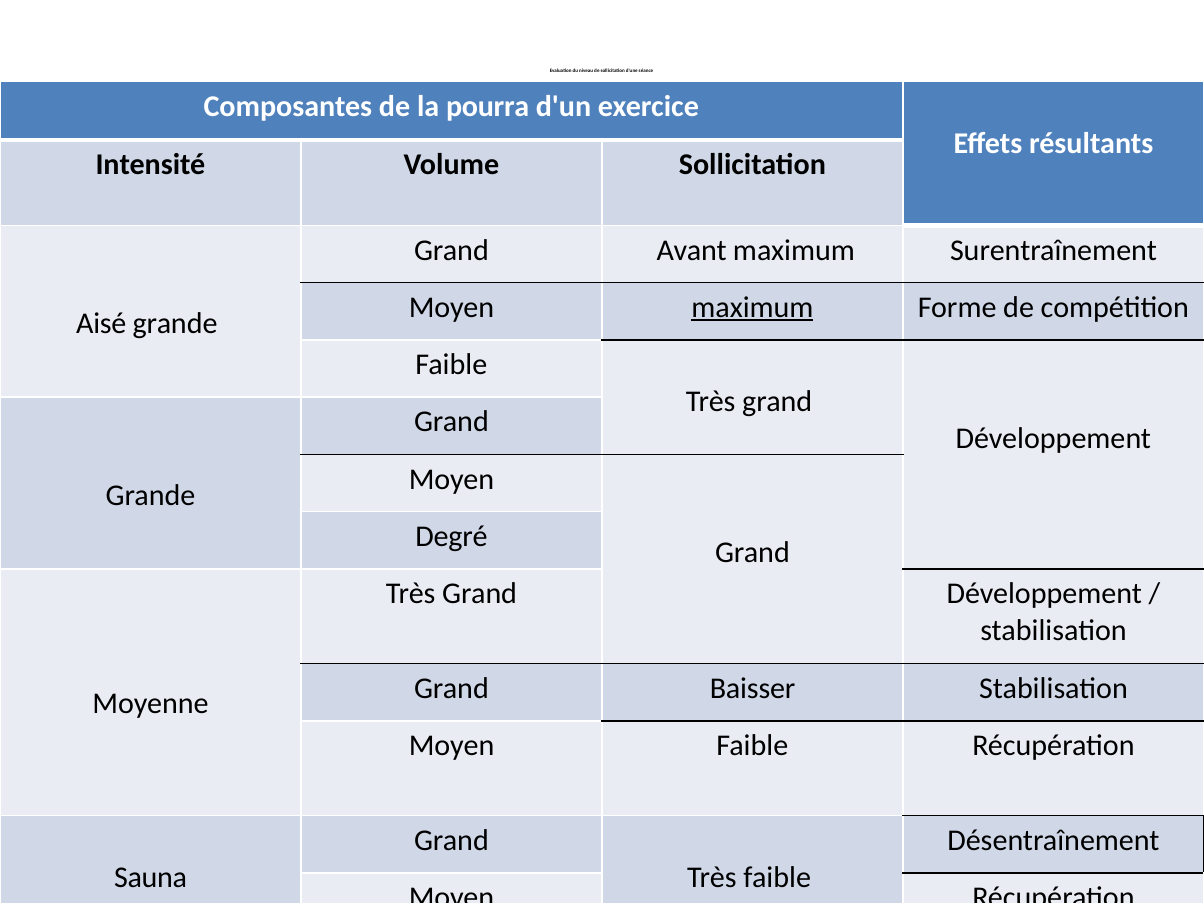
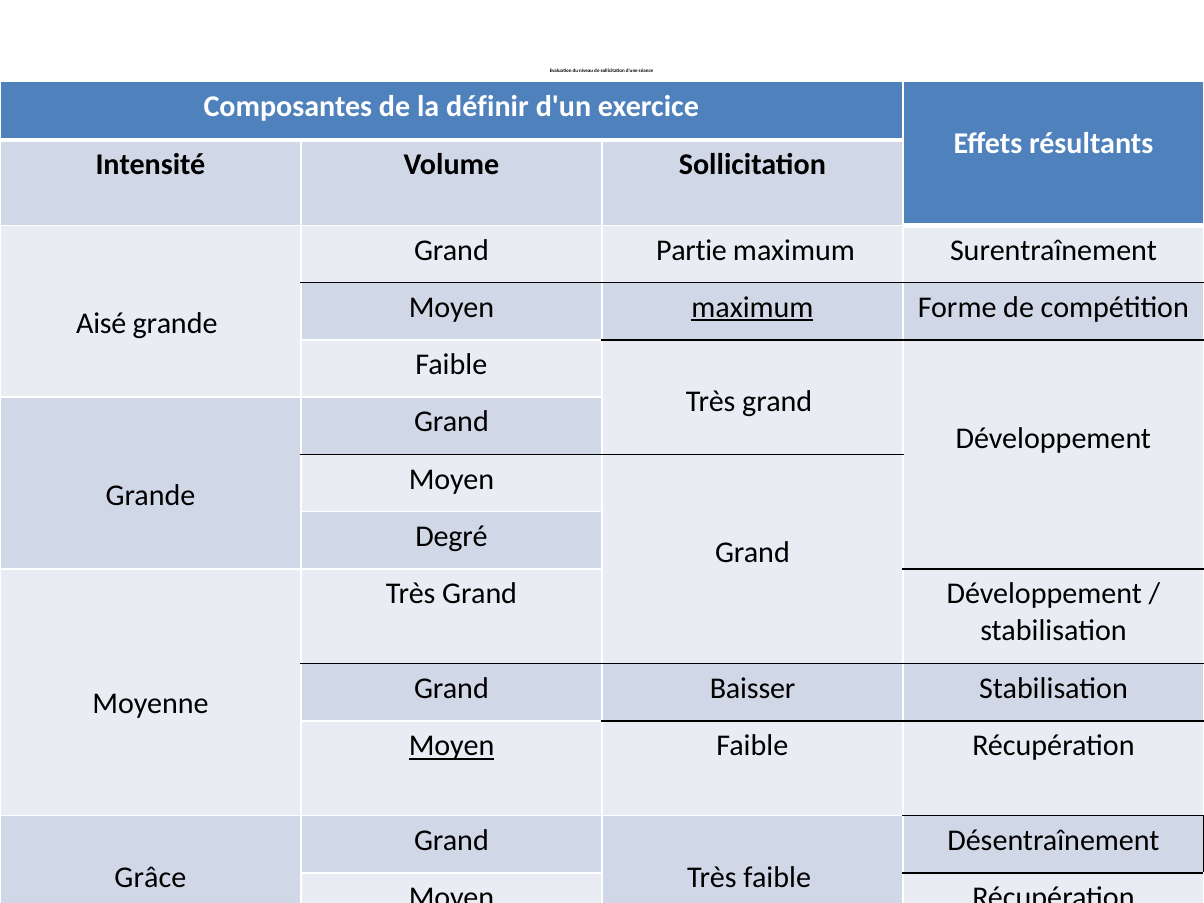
pourra: pourra -> définir (487, 106)
Avant: Avant -> Partie (692, 250)
Moyen underline: none -> present (452, 746)
Sauna: Sauna -> Grâce (150, 877)
